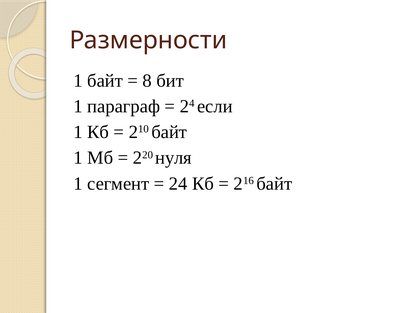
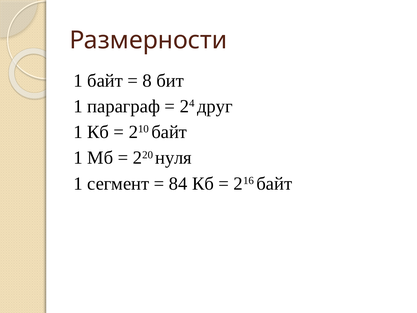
если: если -> друг (215, 106)
24: 24 -> 84 (178, 183)
